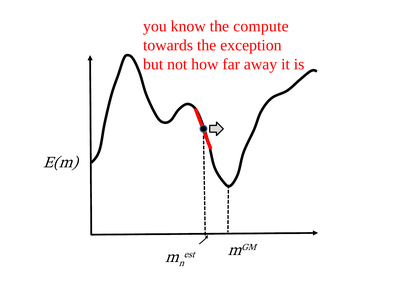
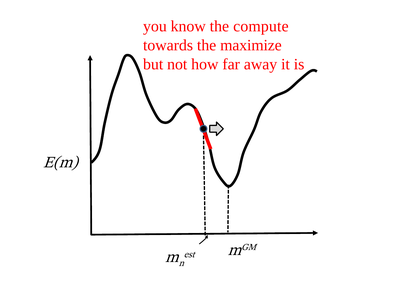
exception: exception -> maximize (251, 45)
